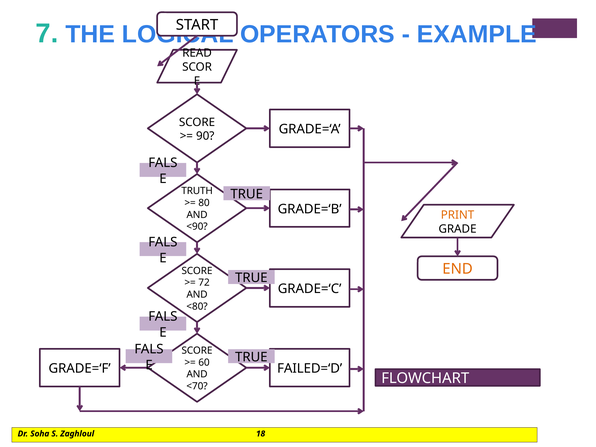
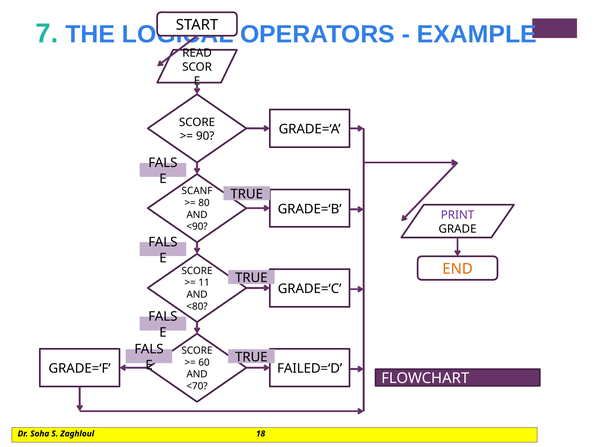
TRUTH: TRUTH -> SCANF (197, 191)
PRINT colour: orange -> purple (458, 215)
72: 72 -> 11 (204, 283)
